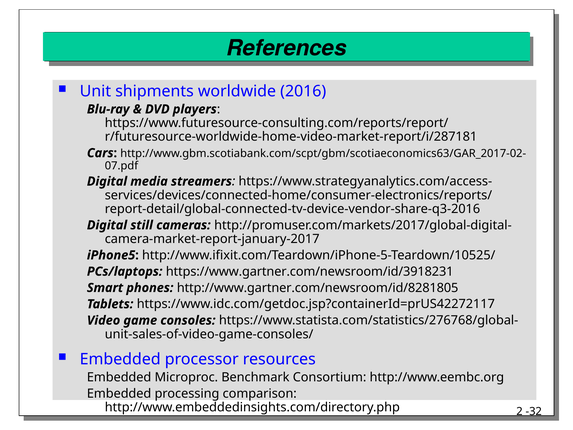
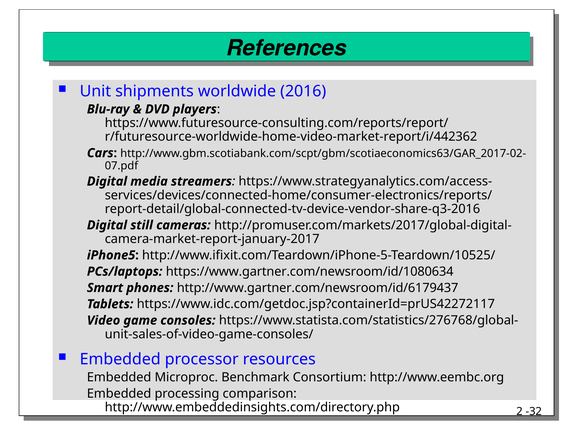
r/futuresource-worldwide-home-video-market-report/i/287181: r/futuresource-worldwide-home-video-market-report/i/287181 -> r/futuresource-worldwide-home-video-market-report/i/442362 (291, 137)
https://www.gartner.com/newsroom/id/3918231: https://www.gartner.com/newsroom/id/3918231 -> https://www.gartner.com/newsroom/id/1080634 (310, 271)
http://www.gartner.com/newsroom/id/8281805: http://www.gartner.com/newsroom/id/8281805 -> http://www.gartner.com/newsroom/id/6179437 (318, 288)
